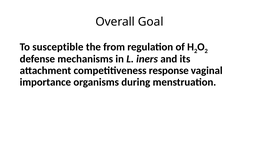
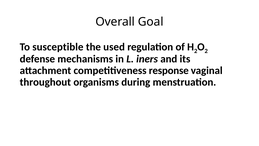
from: from -> used (114, 47)
importance: importance -> throughout (45, 82)
